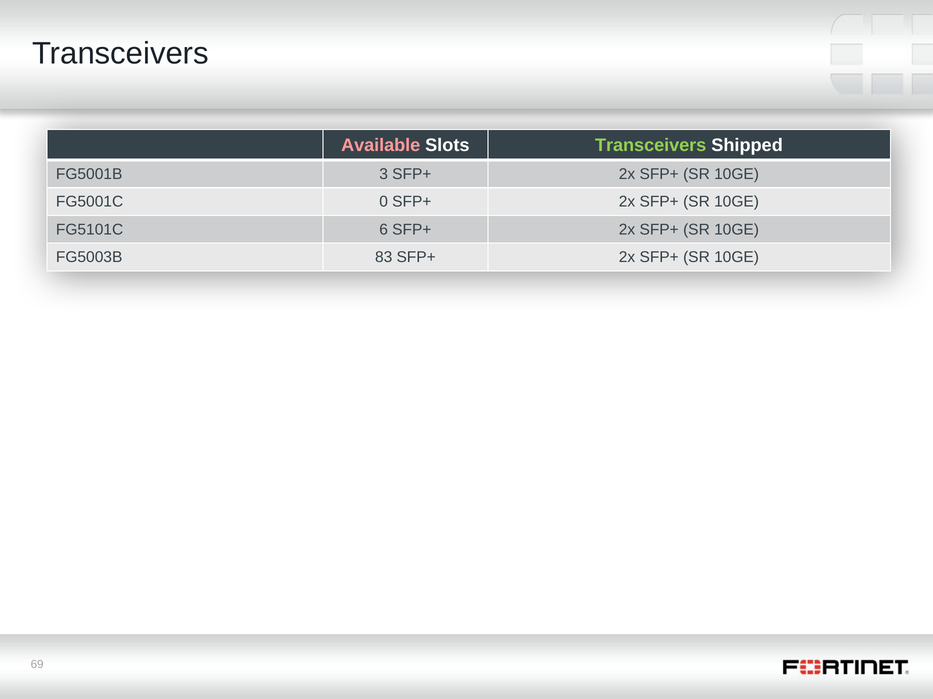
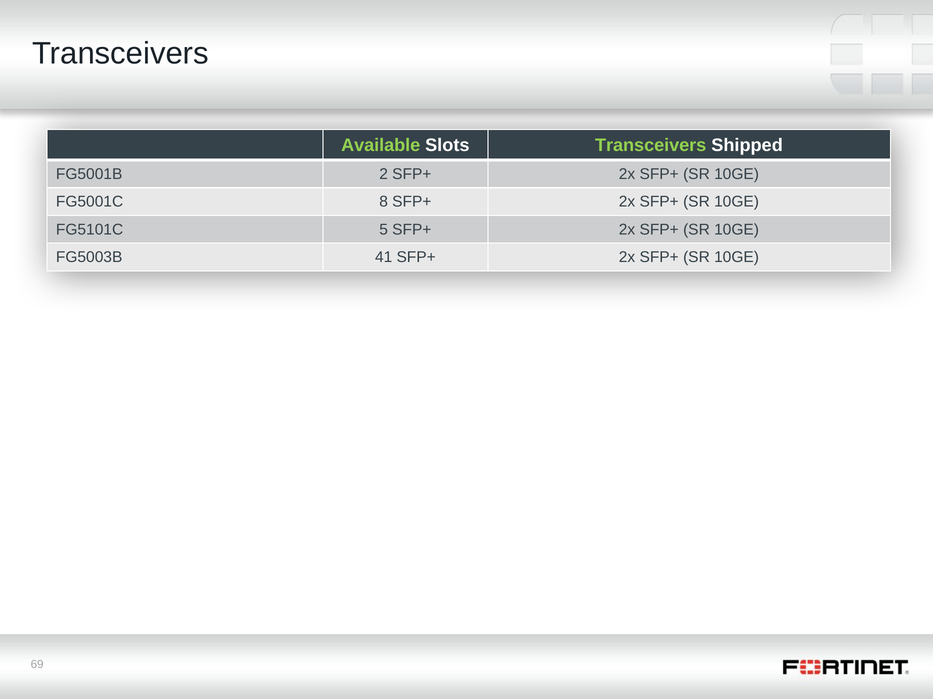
Available colour: pink -> light green (381, 145)
3: 3 -> 2 (384, 174)
0: 0 -> 8 (384, 202)
6: 6 -> 5 (384, 230)
83: 83 -> 41 (384, 257)
